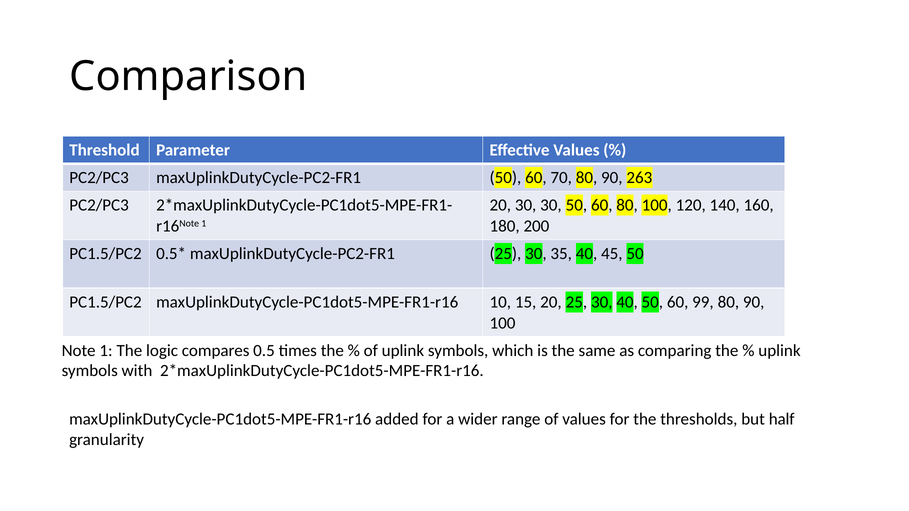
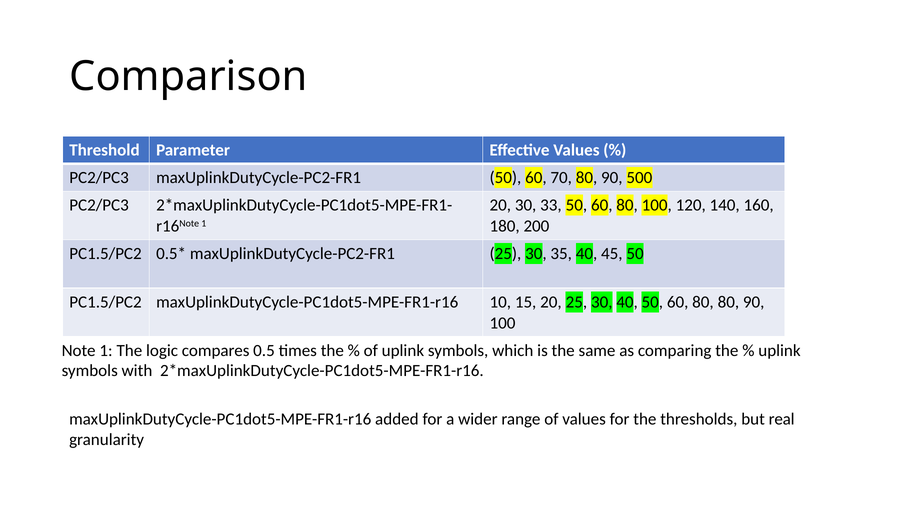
263: 263 -> 500 (639, 178)
30 30: 30 -> 33 (551, 205)
40 50 60 99: 99 -> 80 (703, 302)
half: half -> real (782, 419)
